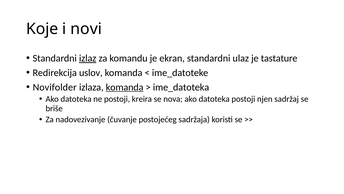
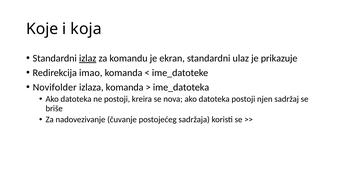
novi: novi -> koja (86, 29)
tastature: tastature -> prikazuje (279, 58)
uslov: uslov -> imao (91, 73)
komanda underline: present -> none (125, 87)
